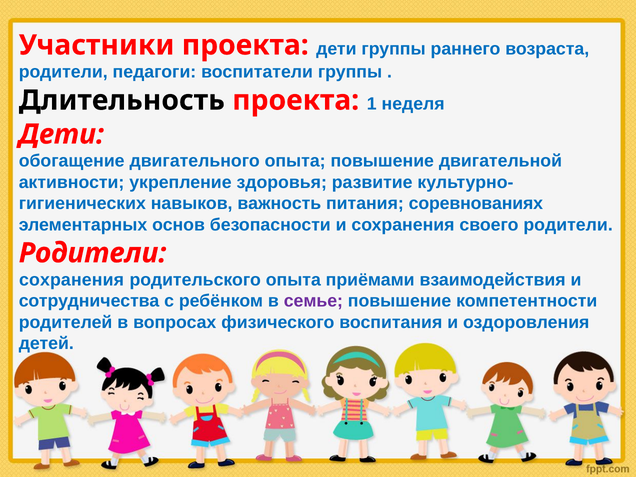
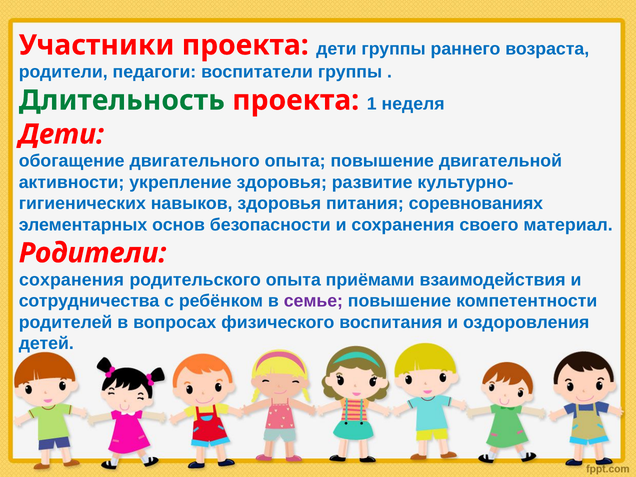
Длительность colour: black -> green (122, 100)
навыков важность: важность -> здоровья (279, 204)
своего родители: родители -> материал (568, 225)
